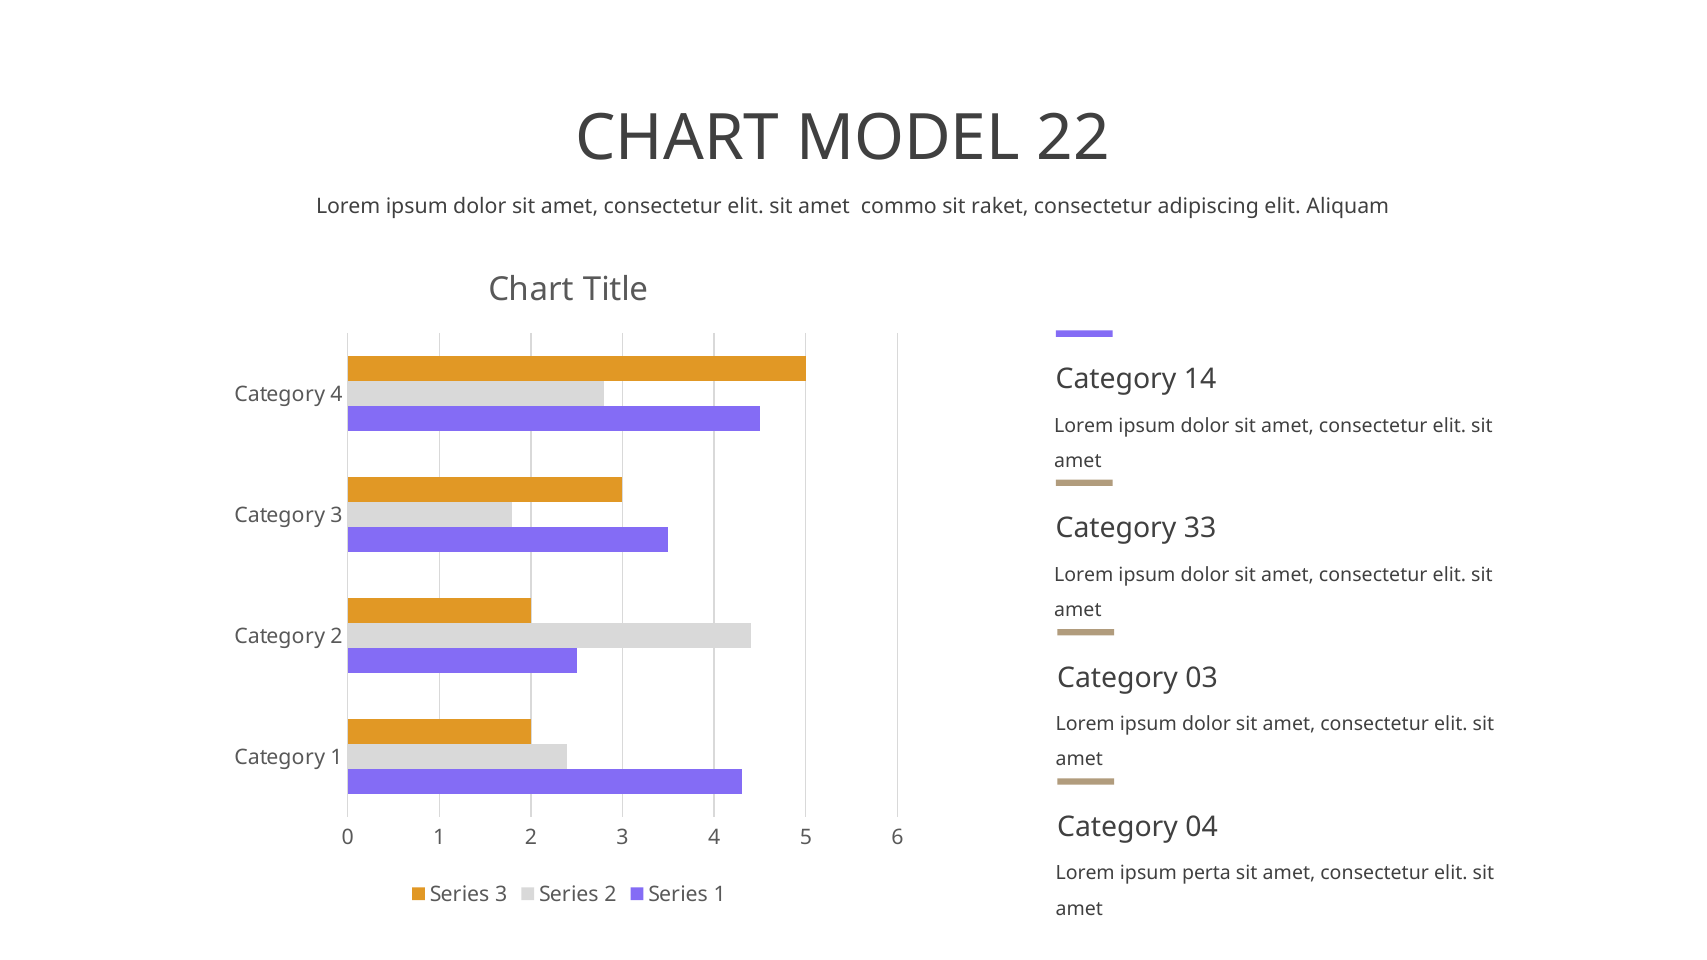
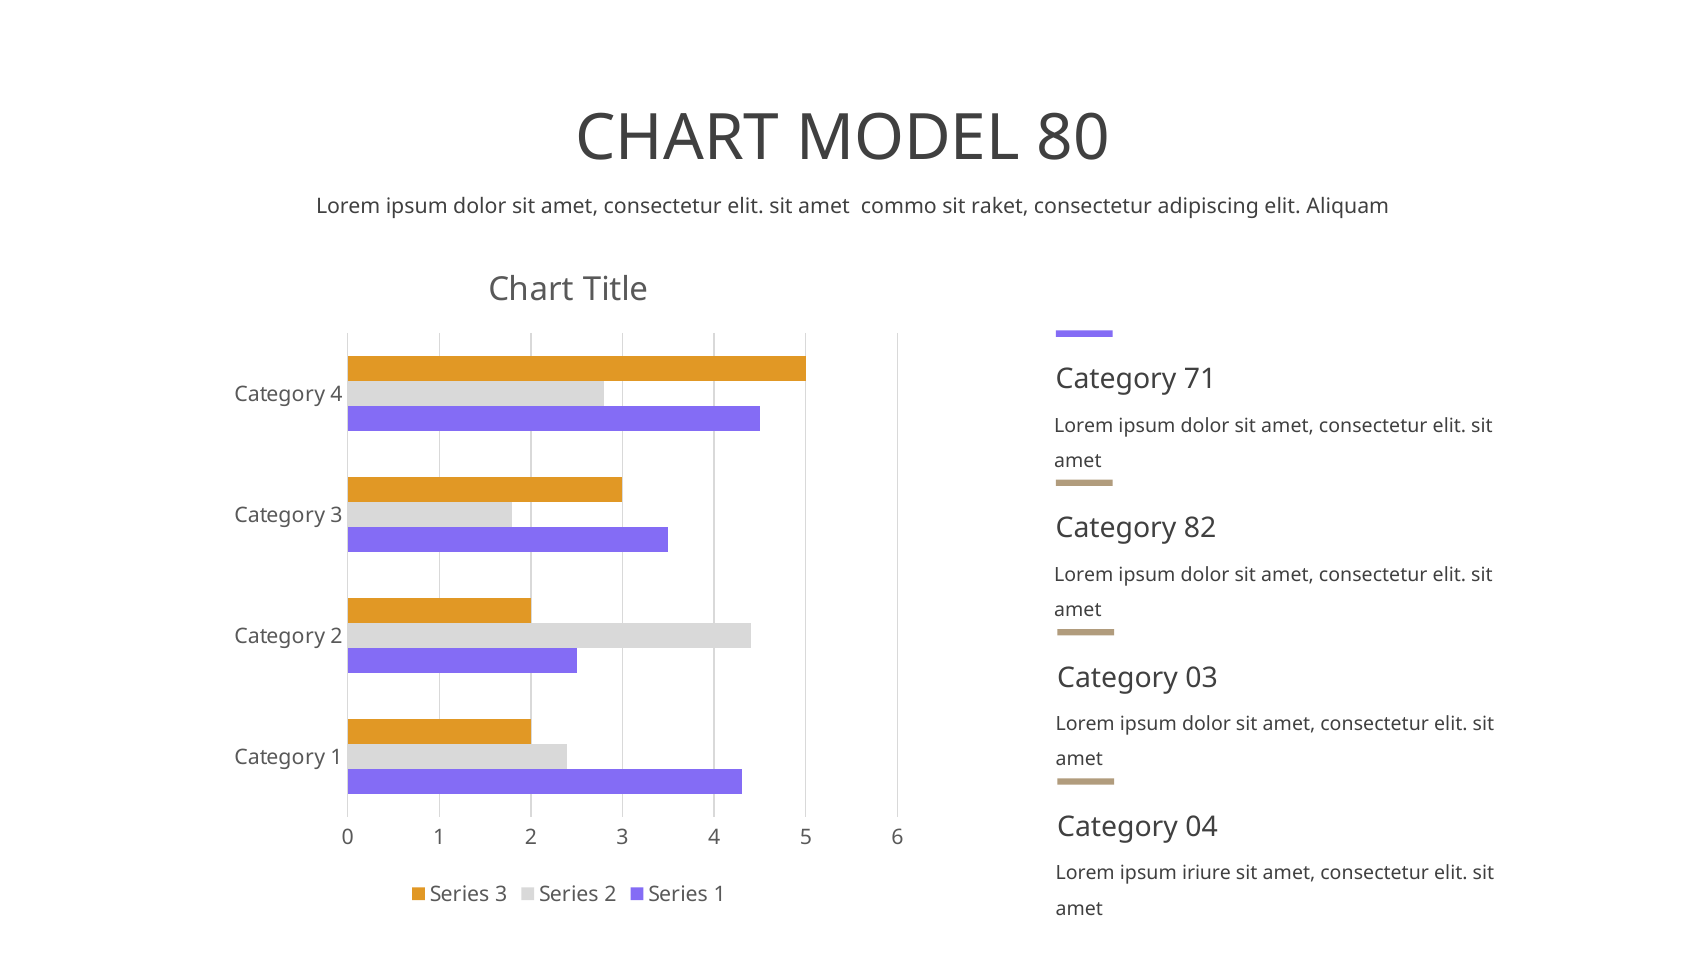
22: 22 -> 80 (1073, 138)
14: 14 -> 71 (1200, 379)
33: 33 -> 82 (1200, 528)
perta: perta -> iriure (1207, 874)
